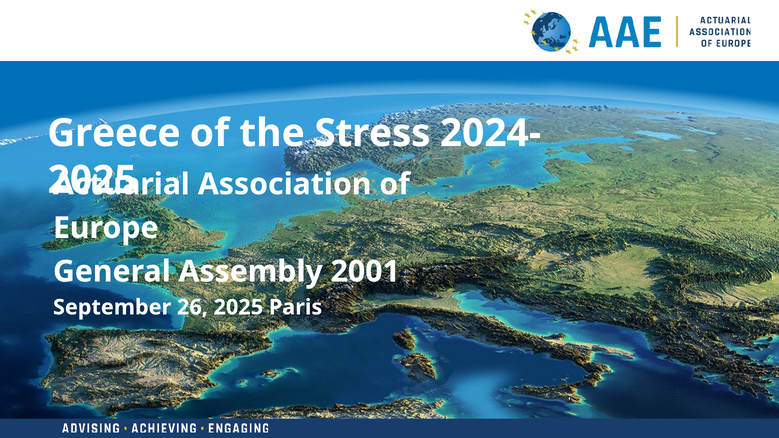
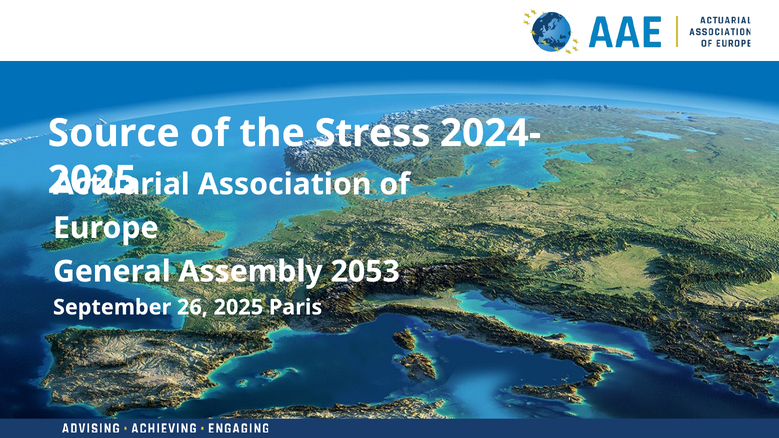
Greece: Greece -> Source (114, 133)
2001: 2001 -> 2053 (365, 272)
